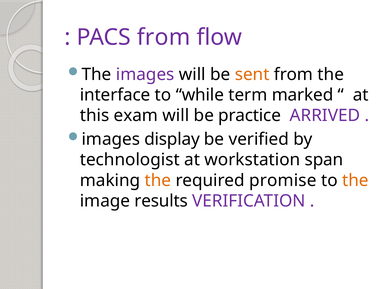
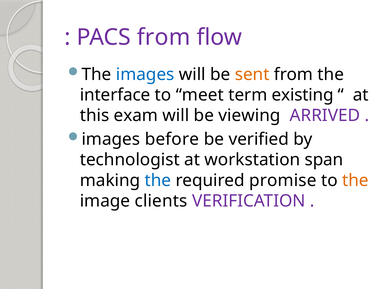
images colour: purple -> blue (145, 75)
while: while -> meet (200, 95)
marked: marked -> existing (303, 95)
practice: practice -> viewing (249, 116)
display: display -> before (172, 140)
the colour: orange -> blue (158, 181)
results: results -> clients (161, 201)
